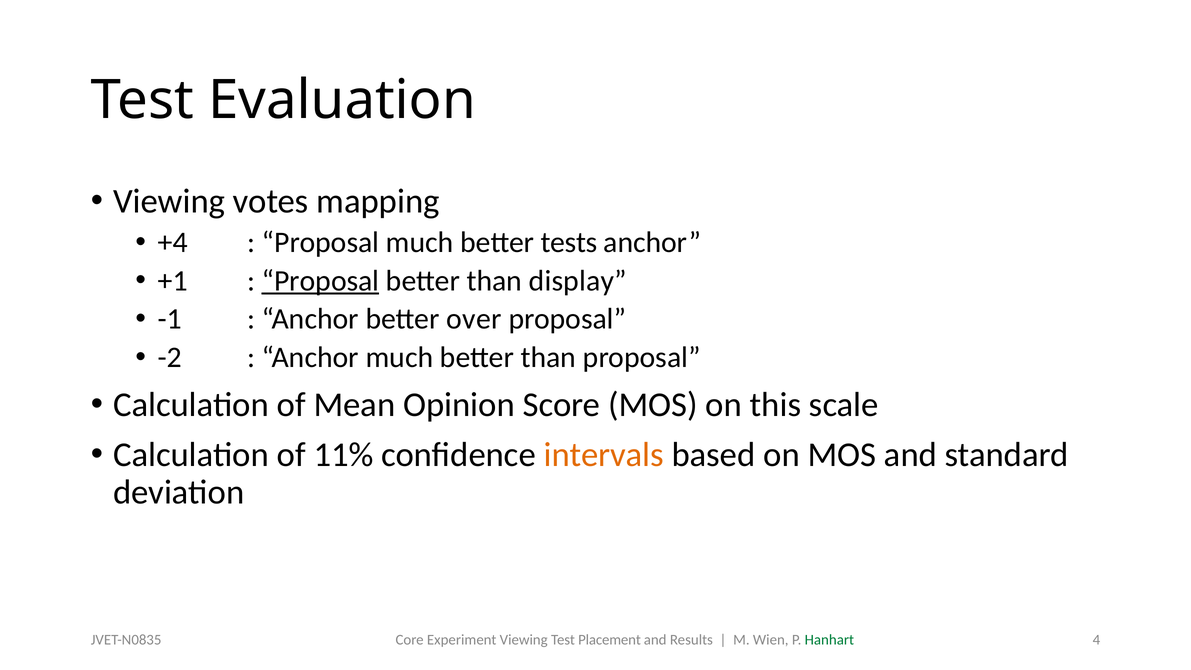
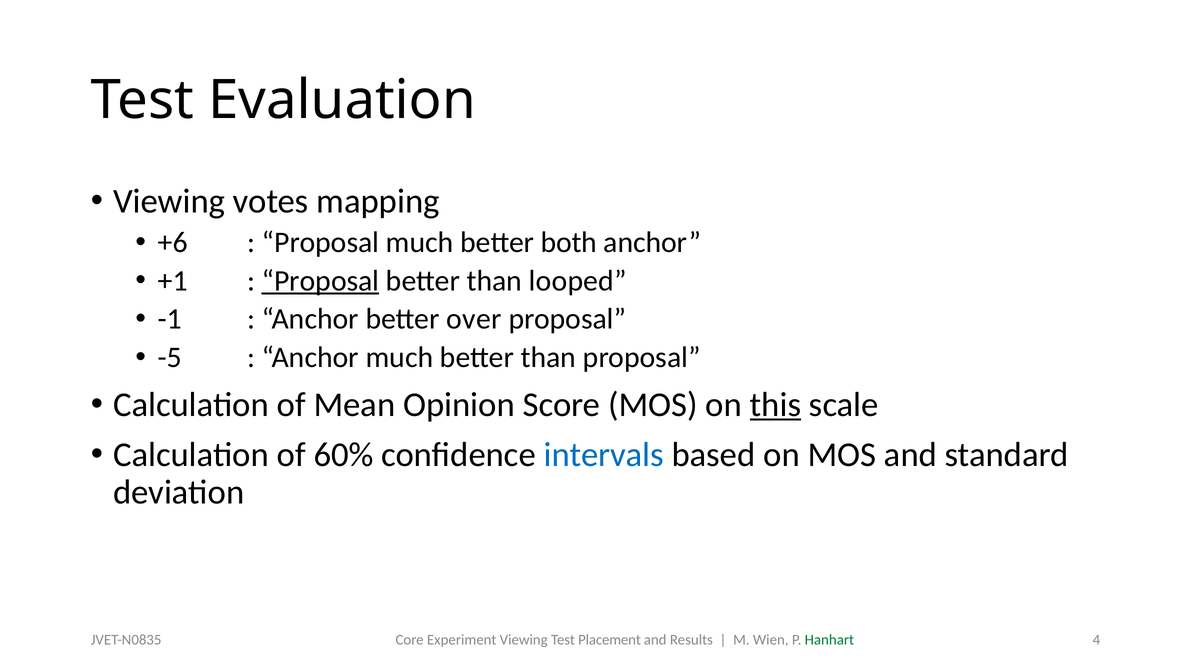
+4: +4 -> +6 (173, 242)
tests: tests -> both (569, 242)
display: display -> looped (578, 281)
-2: -2 -> -5 (170, 357)
this underline: none -> present (775, 405)
11%: 11% -> 60% (344, 455)
intervals colour: orange -> blue (604, 455)
